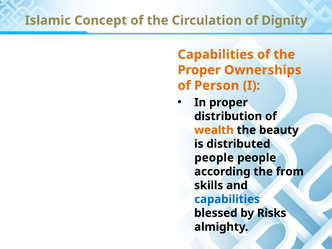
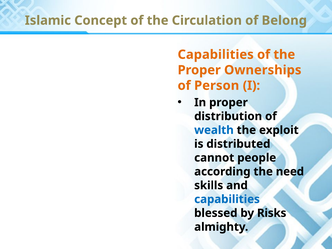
Dignity: Dignity -> Belong (284, 20)
wealth colour: orange -> blue (214, 130)
beauty: beauty -> exploit (279, 130)
people: people -> cannot (214, 158)
from: from -> need (290, 172)
